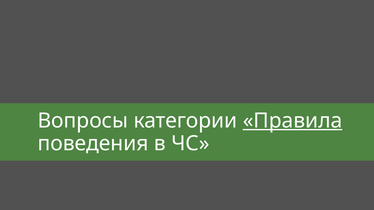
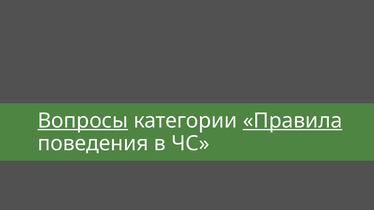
Вопросы underline: none -> present (83, 121)
